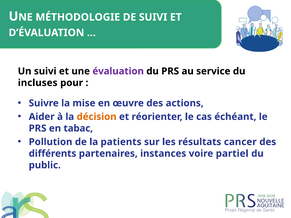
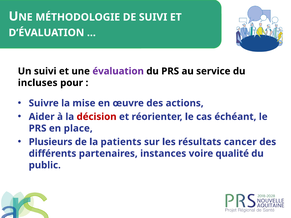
décision colour: orange -> red (97, 117)
tabac: tabac -> place (78, 128)
Pollution: Pollution -> Plusieurs (51, 142)
partiel: partiel -> qualité (232, 154)
